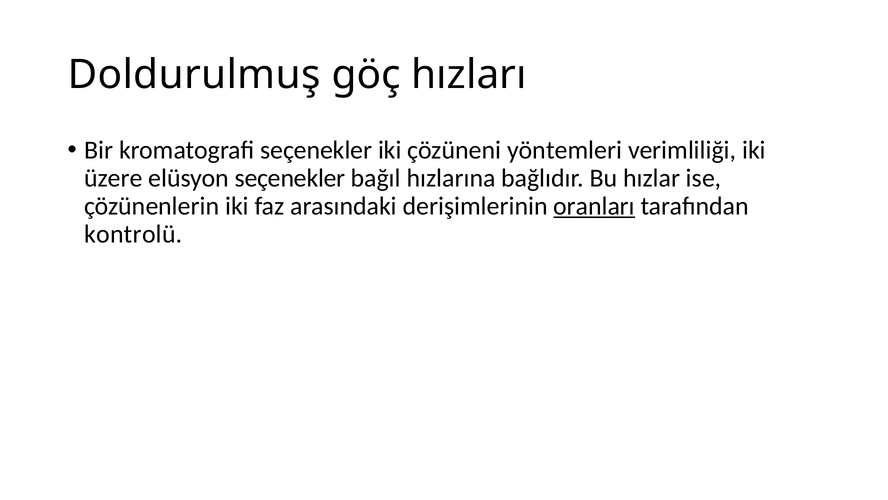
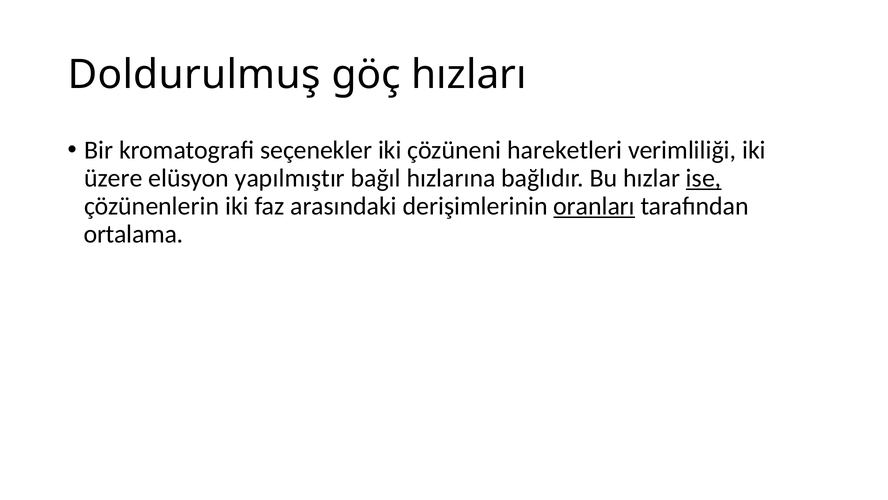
yöntemleri: yöntemleri -> hareketleri (565, 150)
elüsyon seçenekler: seçenekler -> yapılmıştır (290, 178)
ise underline: none -> present (704, 178)
kontrolü: kontrolü -> ortalama (134, 234)
